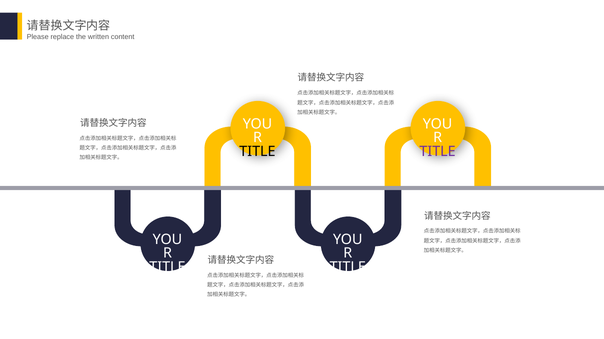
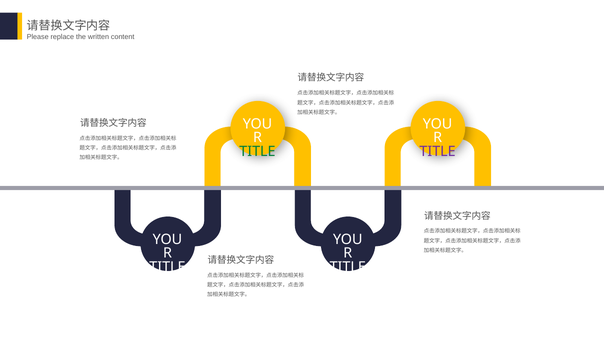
TITLE colour: black -> green (257, 152)
